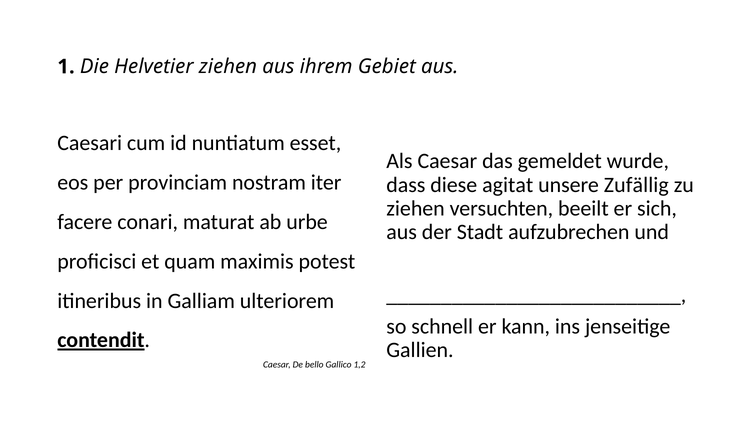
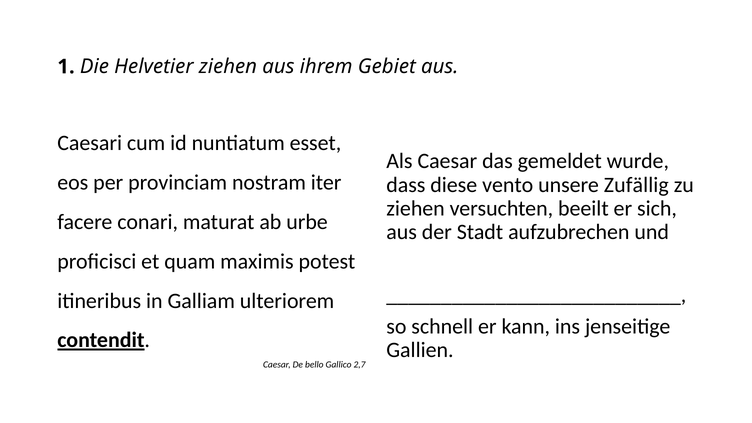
agitat: agitat -> vento (508, 185)
1,2: 1,2 -> 2,7 (359, 365)
